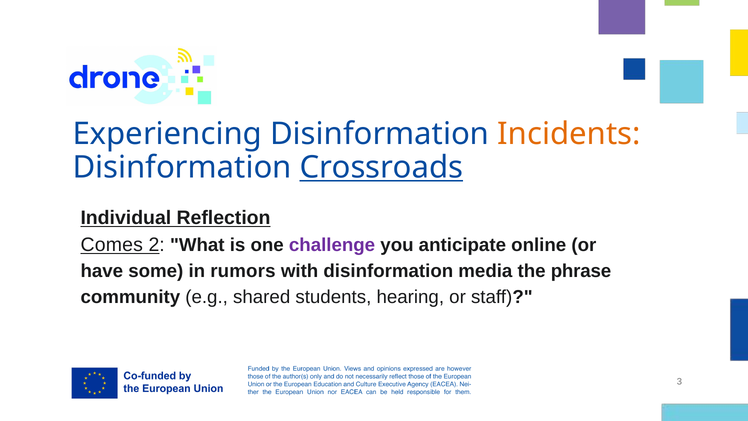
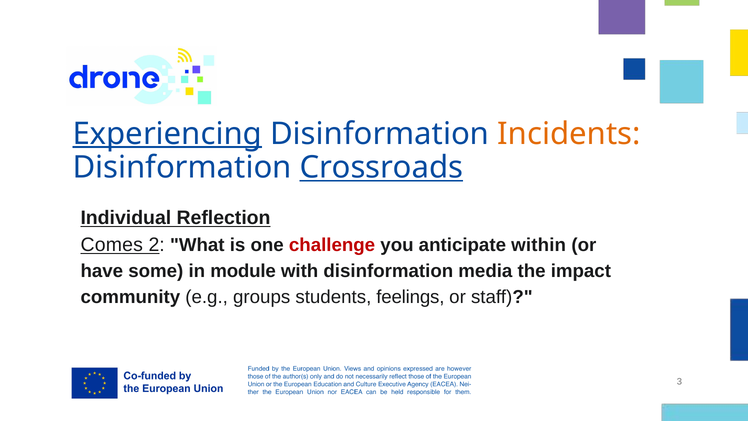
Experiencing underline: none -> present (167, 134)
challenge colour: purple -> red (332, 245)
online: online -> within (539, 245)
rumors: rumors -> module (243, 271)
phrase: phrase -> impact (581, 271)
shared: shared -> groups (262, 297)
hearing: hearing -> feelings (410, 297)
